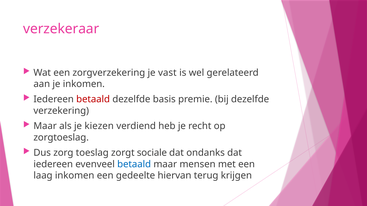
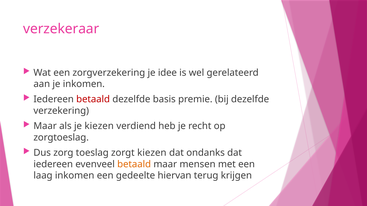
vast: vast -> idee (167, 73)
zorgt sociale: sociale -> kiezen (152, 153)
betaald colour: blue -> orange (134, 164)
